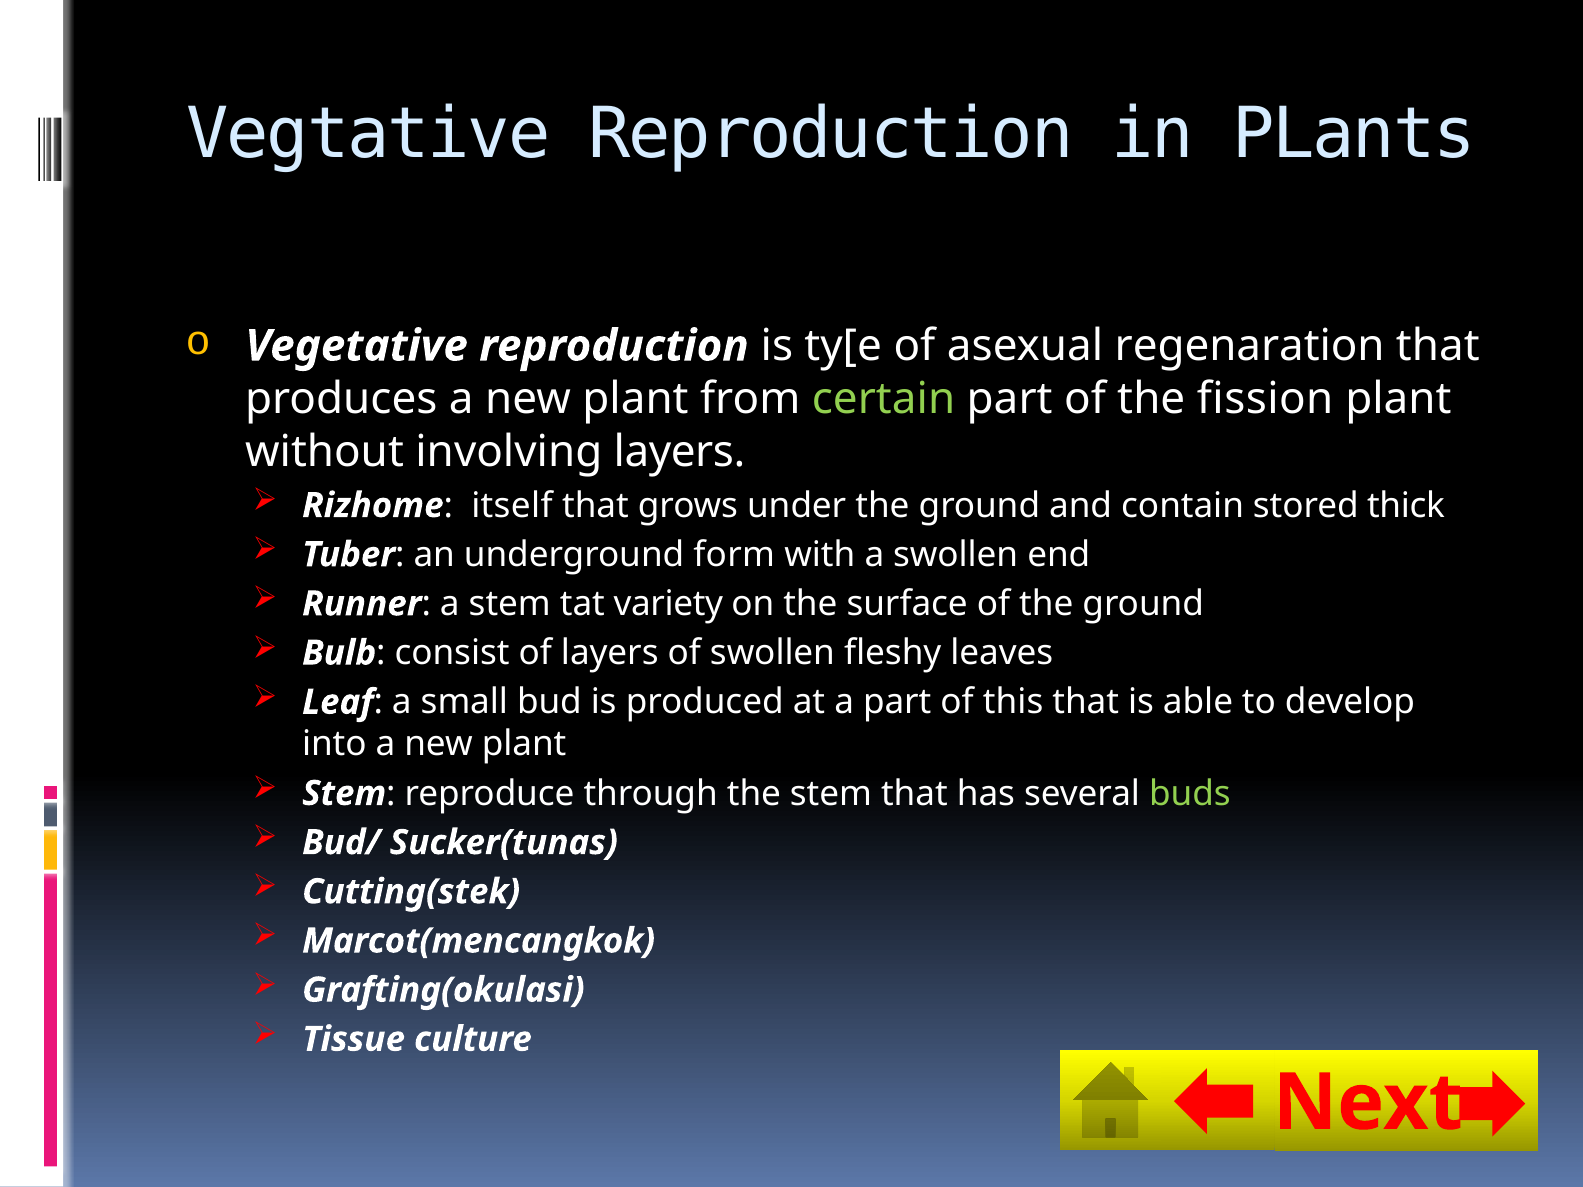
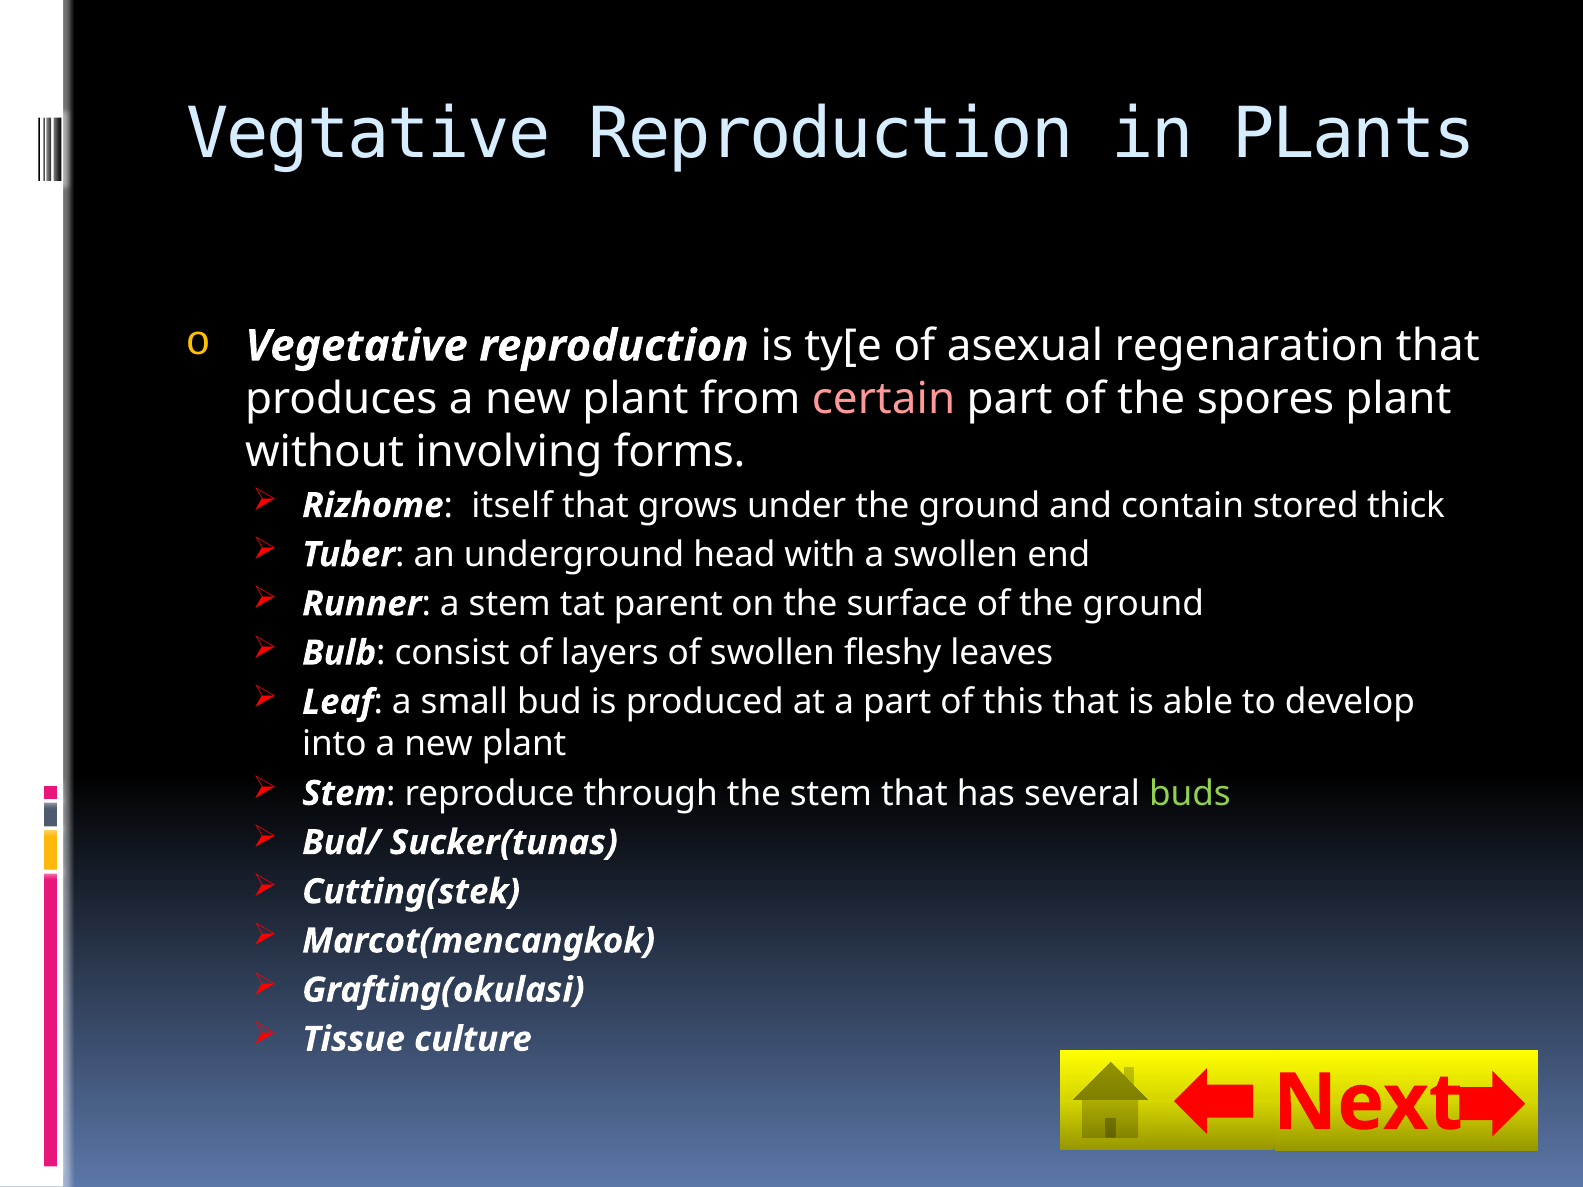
certain colour: light green -> pink (883, 399)
fission: fission -> spores (1265, 399)
involving layers: layers -> forms (680, 452)
form: form -> head (734, 555)
variety: variety -> parent (668, 604)
